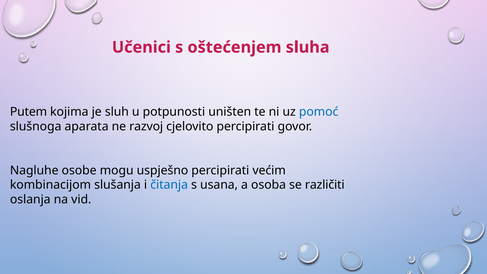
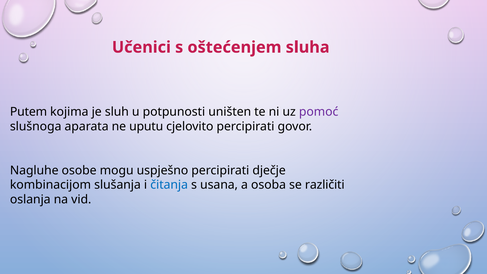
pomoć colour: blue -> purple (319, 112)
razvoj: razvoj -> uputu (146, 126)
većim: većim -> dječje (269, 170)
